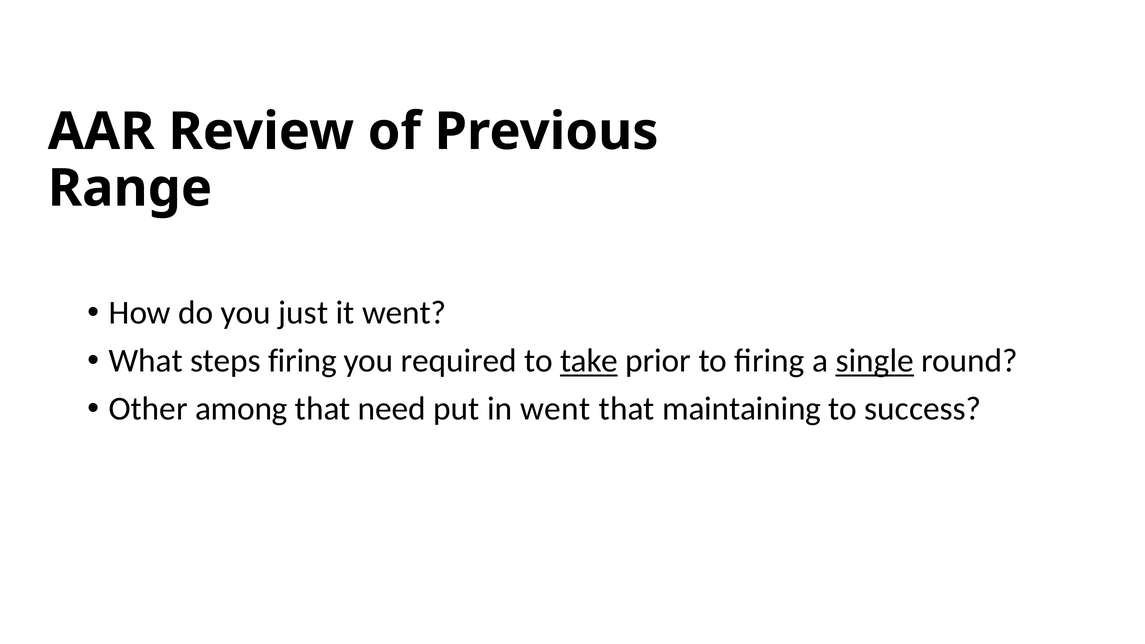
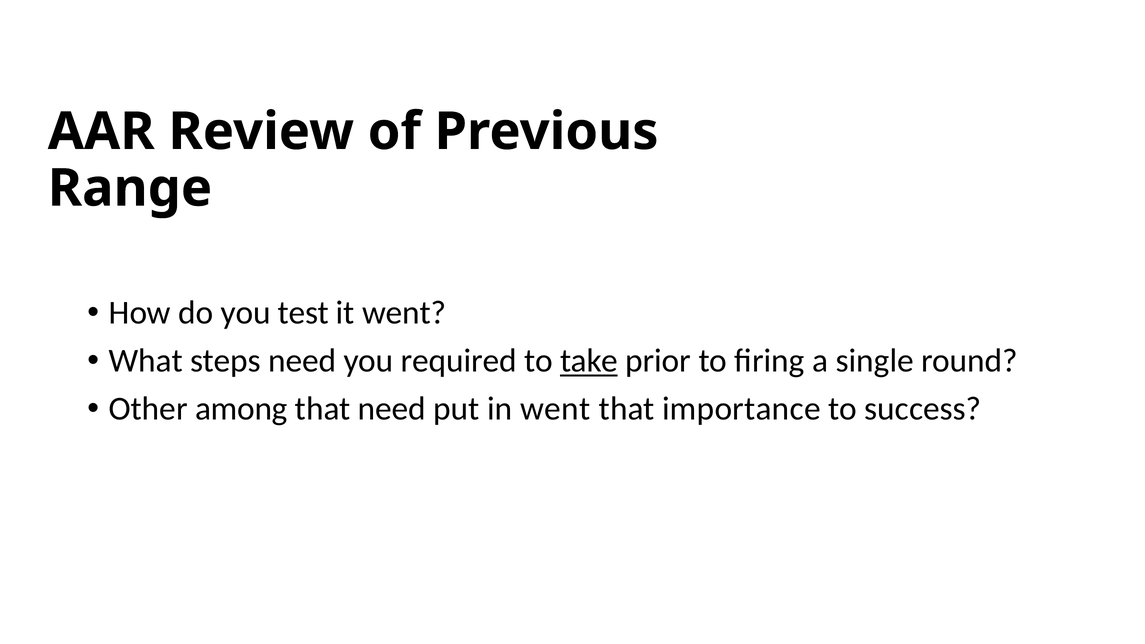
just: just -> test (303, 313)
steps firing: firing -> need (302, 361)
single underline: present -> none (875, 361)
maintaining: maintaining -> importance (741, 409)
